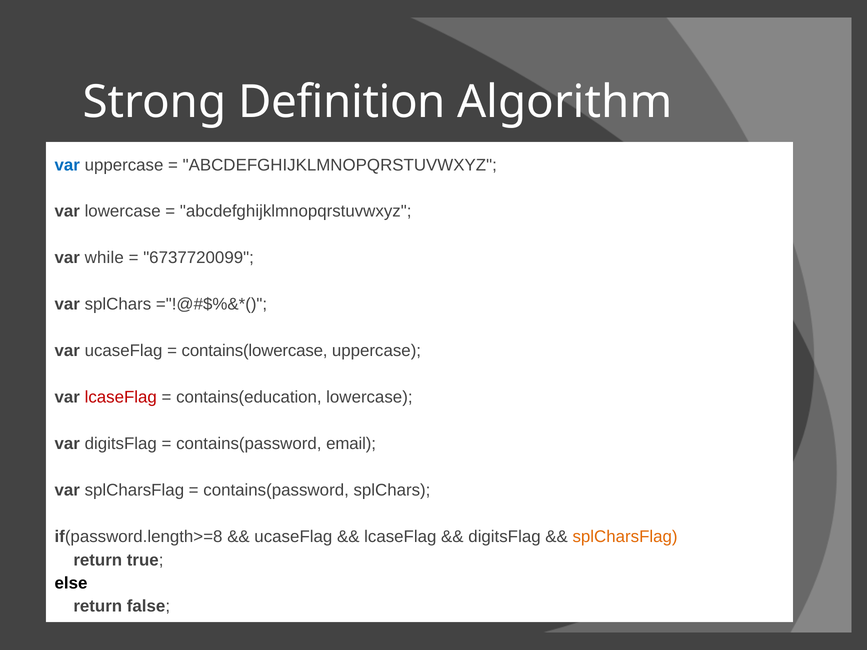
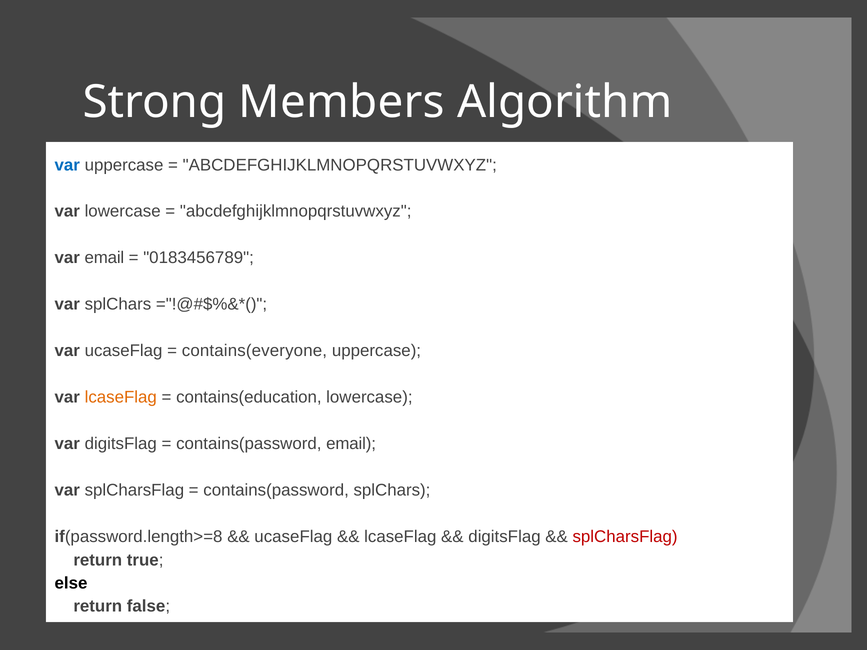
Definition: Definition -> Members (342, 102)
var while: while -> email (104, 258)
6737720099: 6737720099 -> 0183456789 (199, 258)
contains(lowercase: contains(lowercase -> contains(everyone (254, 351)
lcaseFlag colour: red -> orange (121, 397)
splCharsFlag colour: orange -> red (625, 537)
